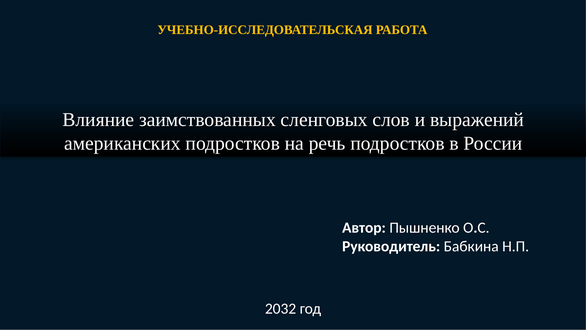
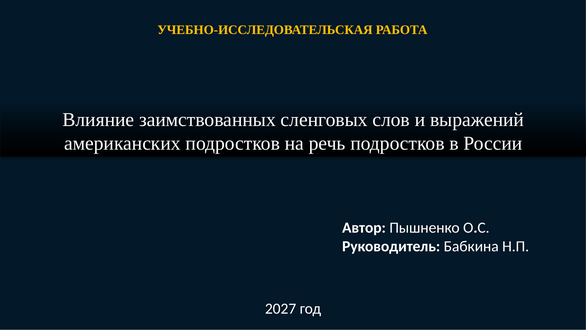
2032: 2032 -> 2027 (281, 308)
